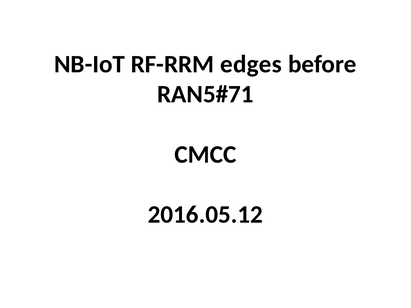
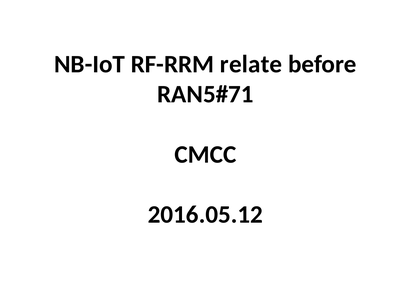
edges: edges -> relate (251, 64)
